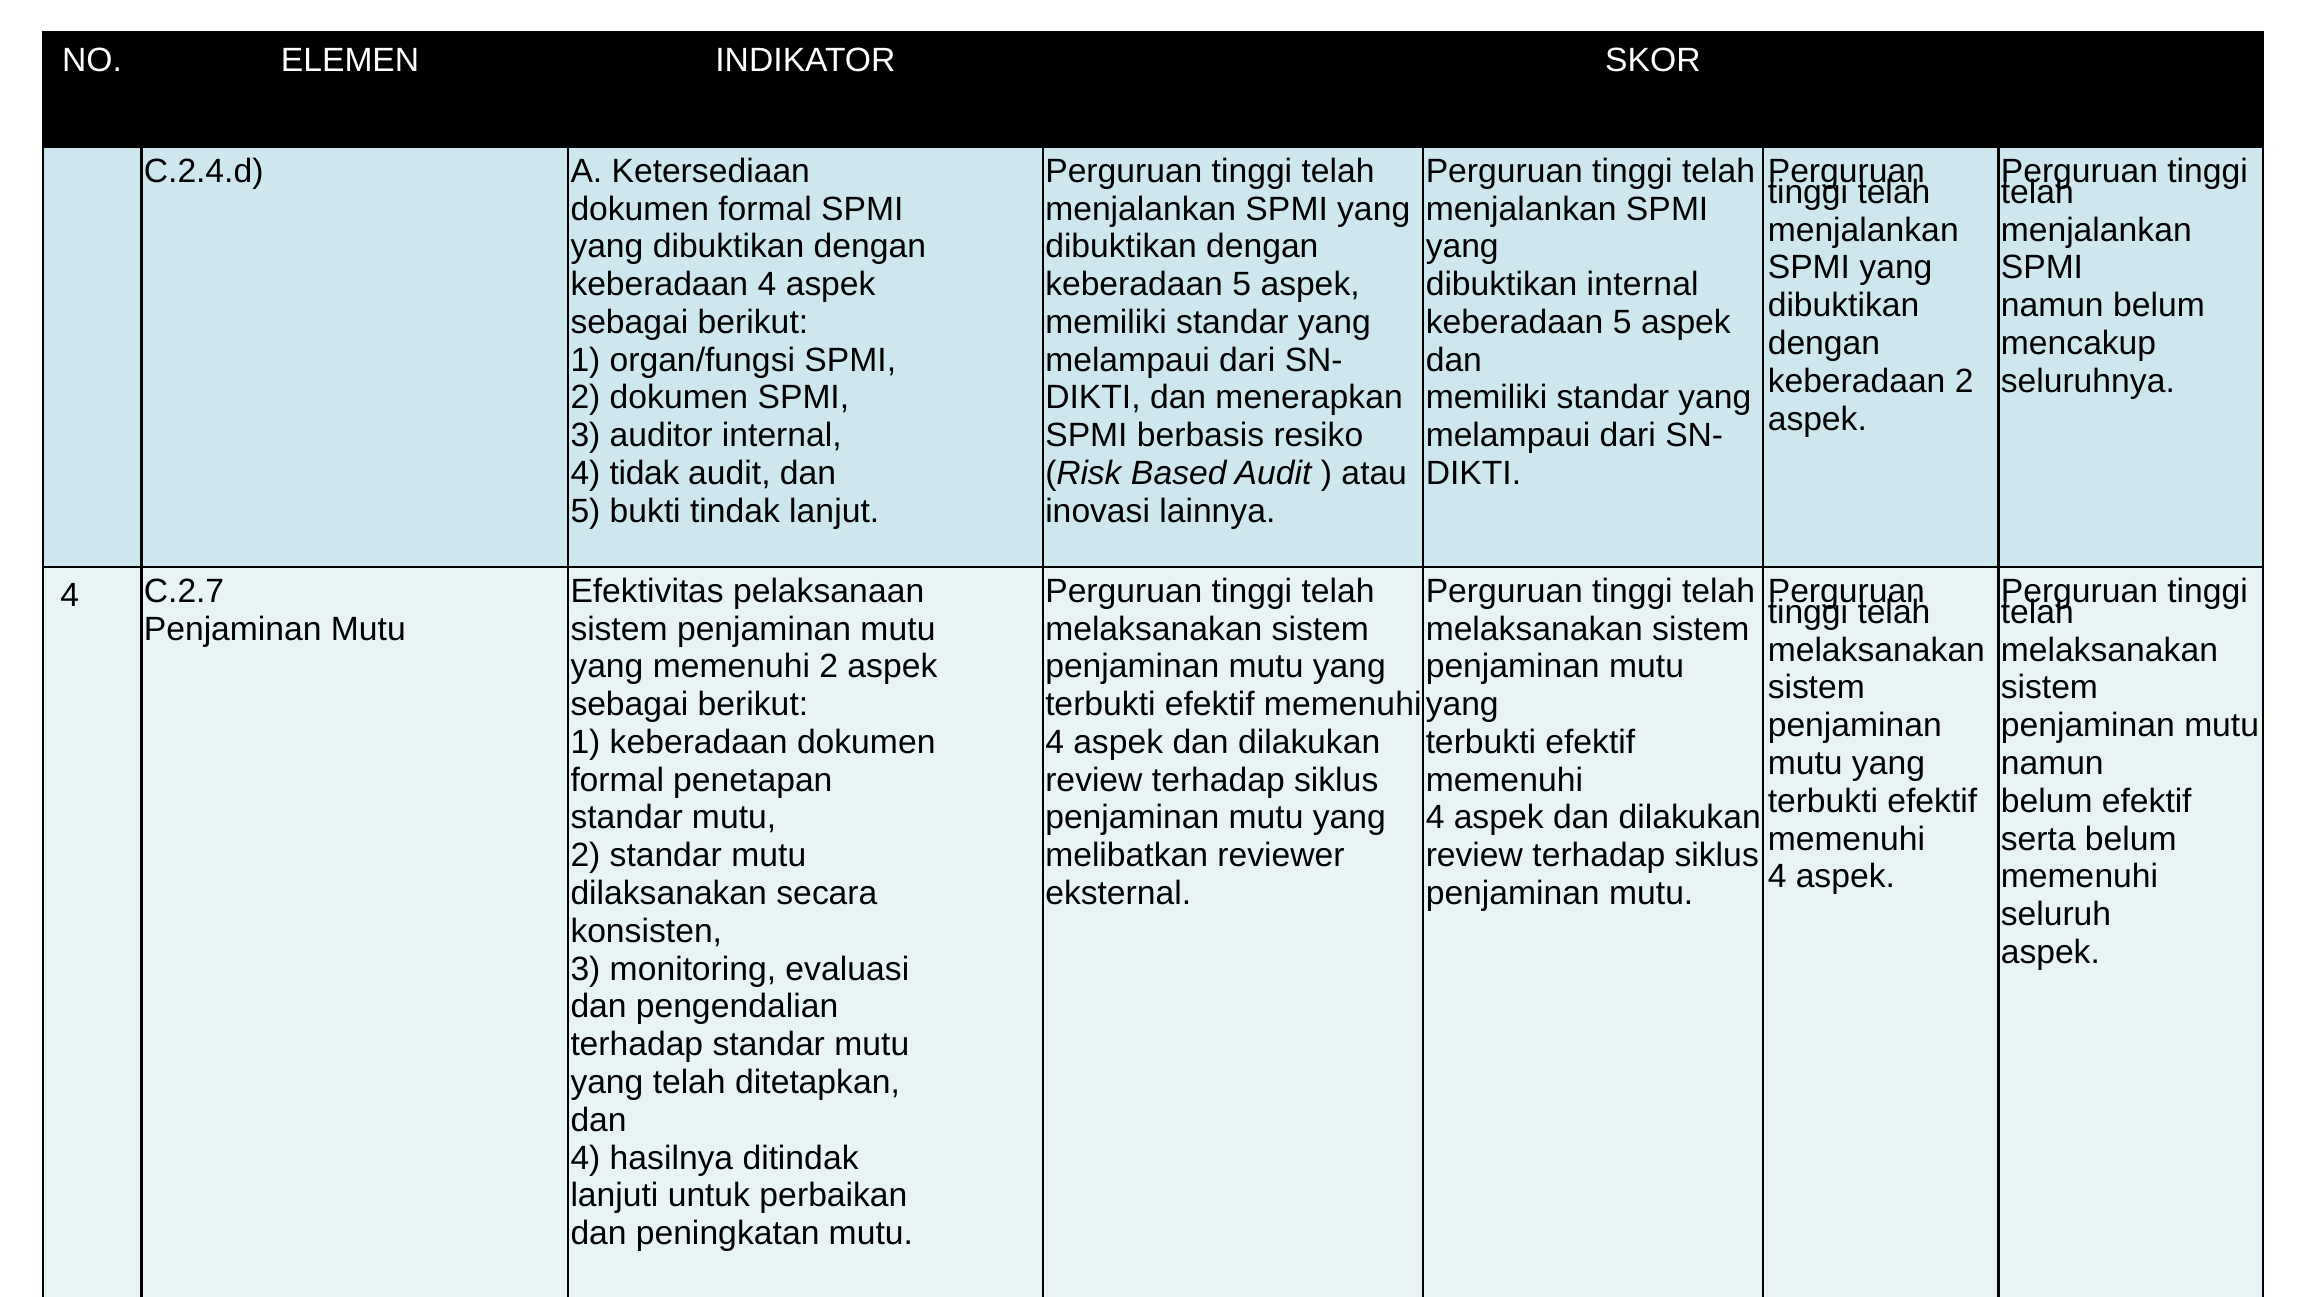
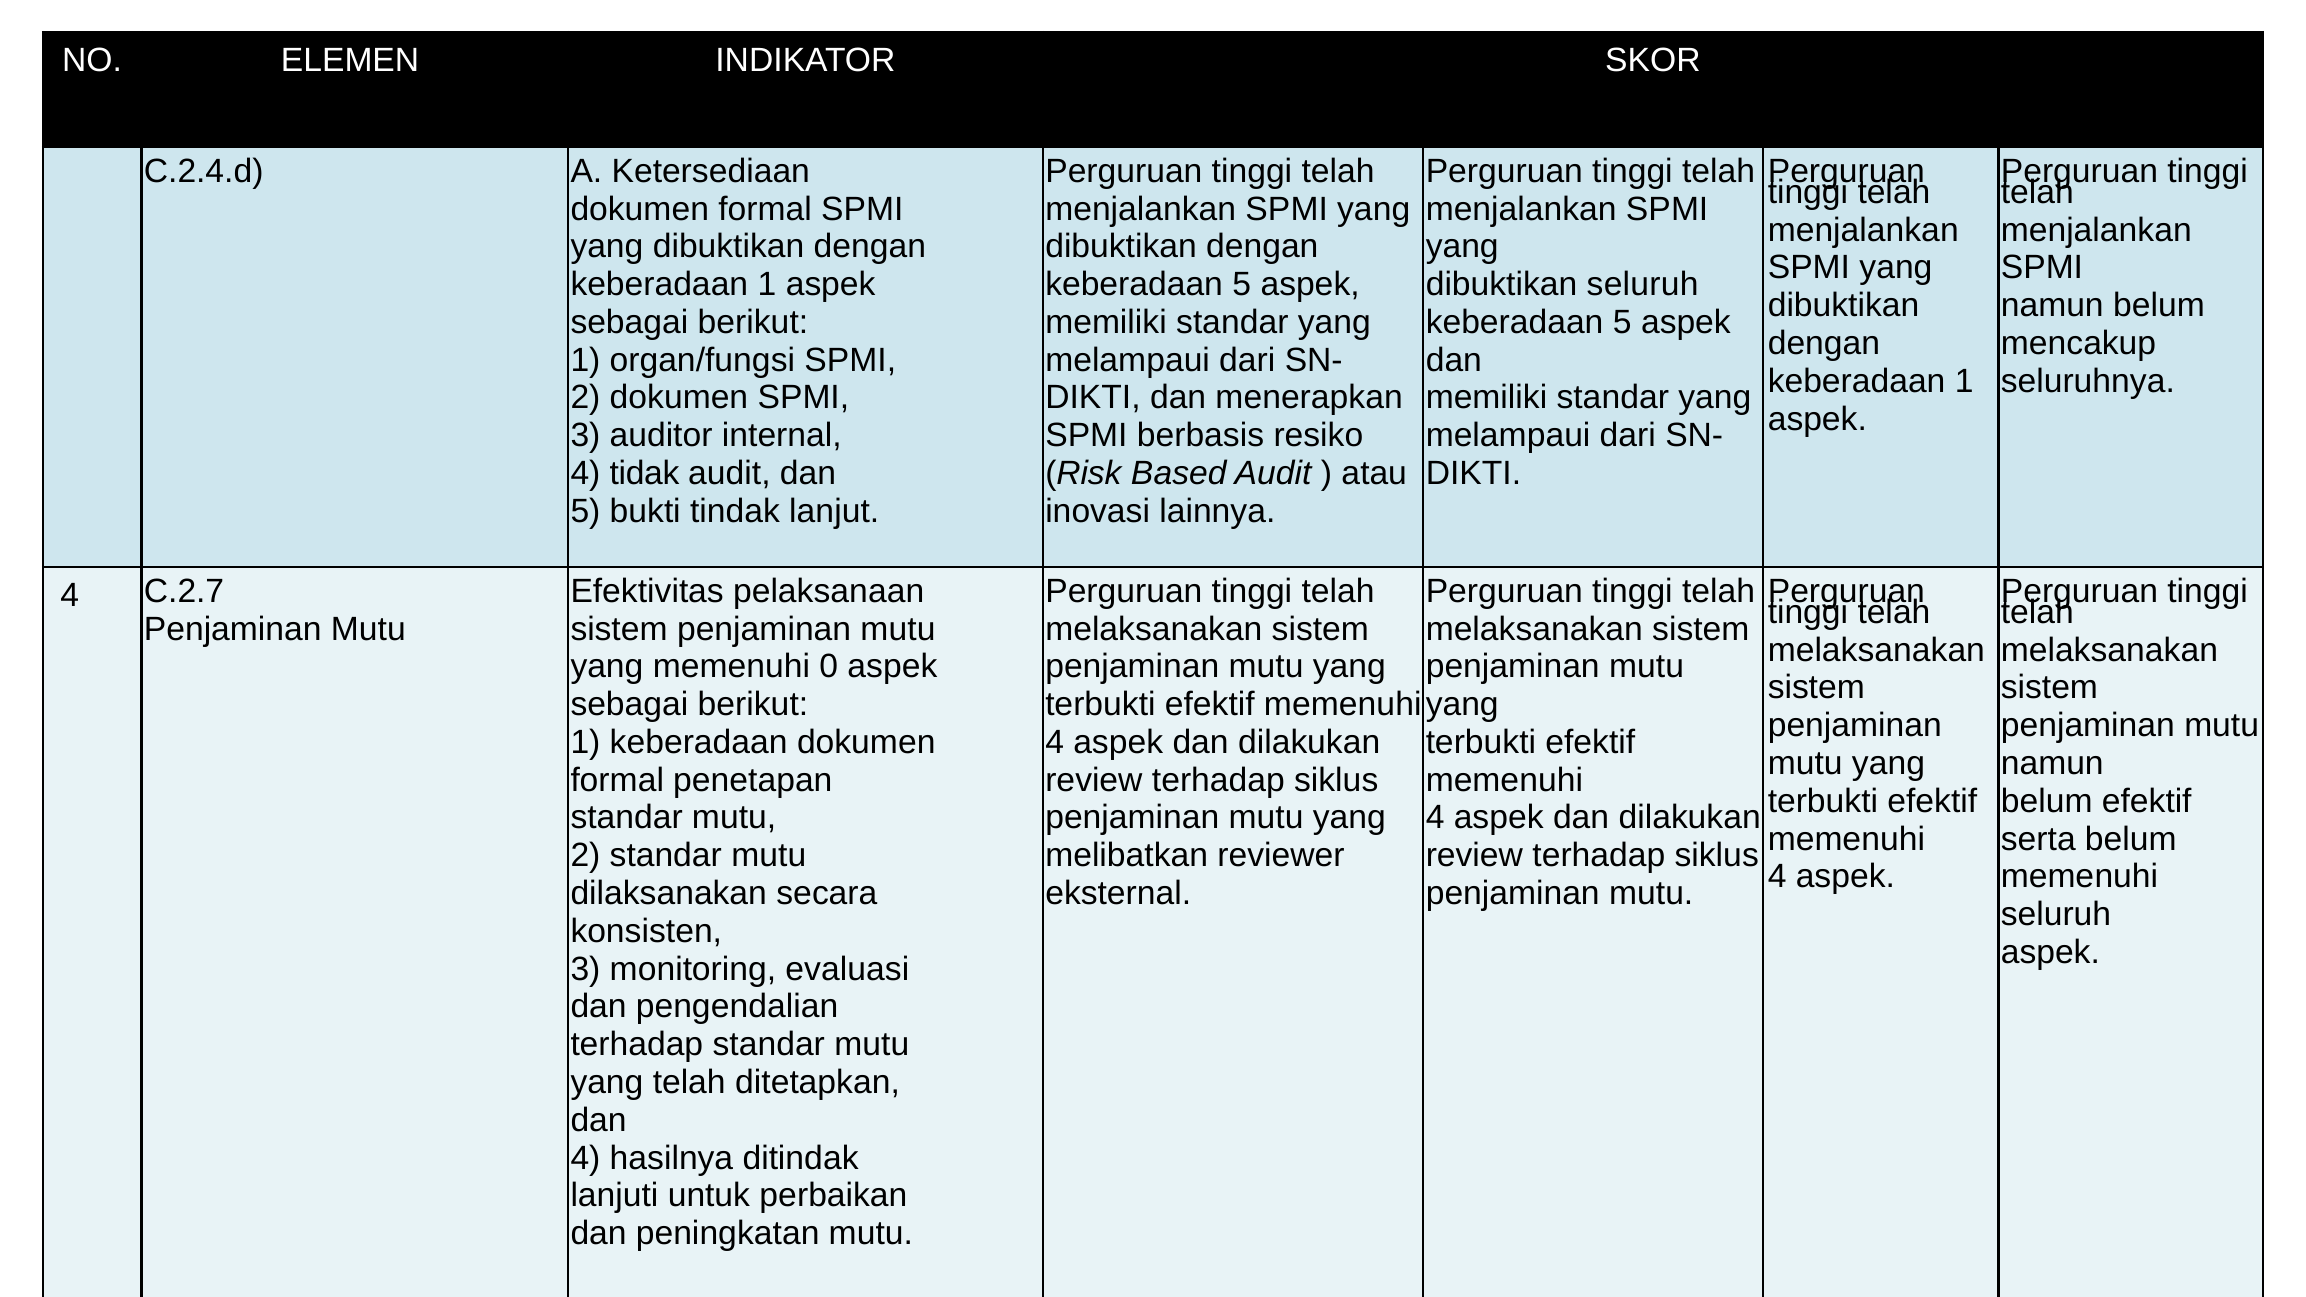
4: 4 -> 1 (767, 285)
dibuktikan internal: internal -> seluruh (1643, 285)
2: 2 -> 1 (1964, 381)
memenuhi 2: 2 -> 0 (829, 667)
